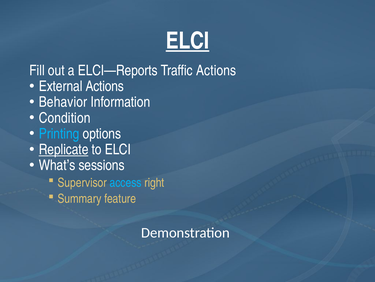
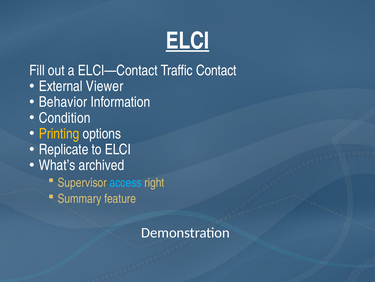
ELCI—Reports: ELCI—Reports -> ELCI—Contact (118, 70)
Traffic Actions: Actions -> Contact (216, 70)
External Actions: Actions -> Viewer (105, 86)
Printing colour: light blue -> yellow (59, 133)
Replicate underline: present -> none (64, 149)
sessions: sessions -> archived (101, 165)
